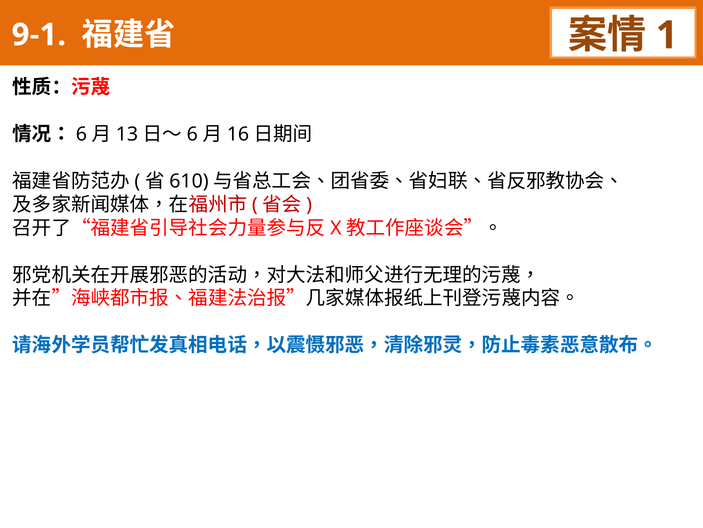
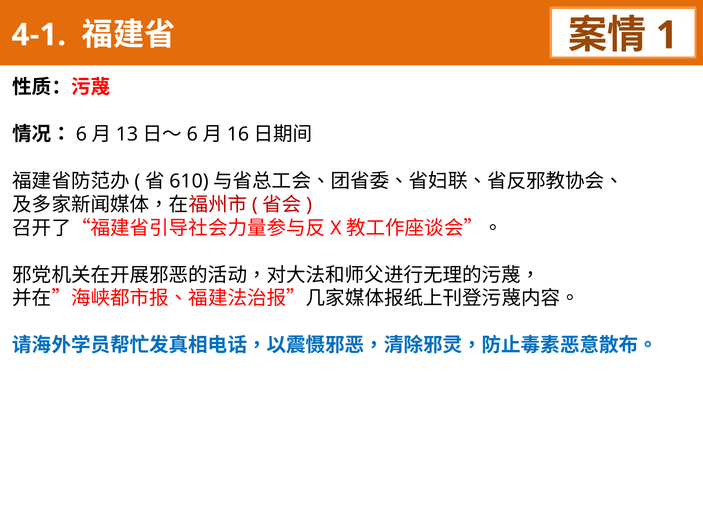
9-1: 9-1 -> 4-1 (39, 35)
